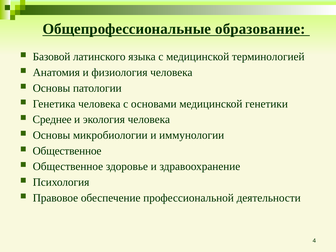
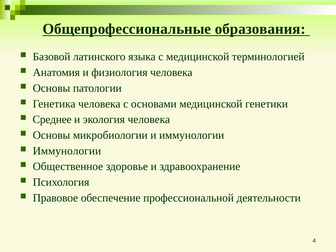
образование: образование -> образования (260, 29)
Общественное: Общественное -> Иммунологии (67, 151)
